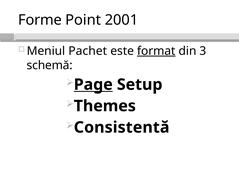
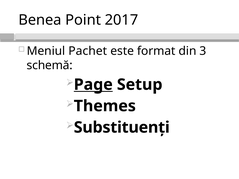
Forme: Forme -> Benea (40, 20)
2001: 2001 -> 2017 (121, 20)
format underline: present -> none (156, 51)
Consistentă: Consistentă -> Substituenți (122, 128)
